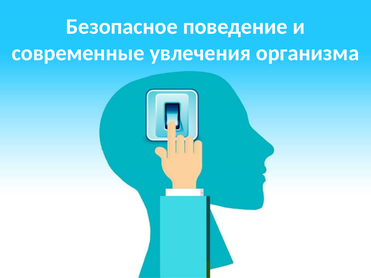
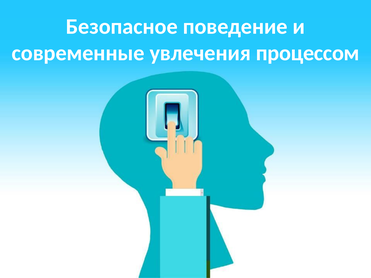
организма: организма -> процессом (308, 53)
